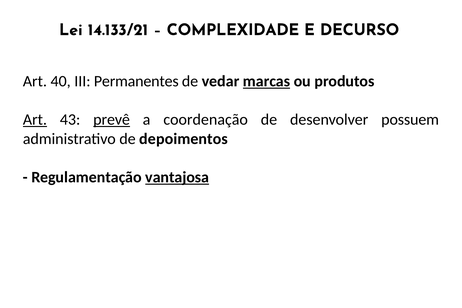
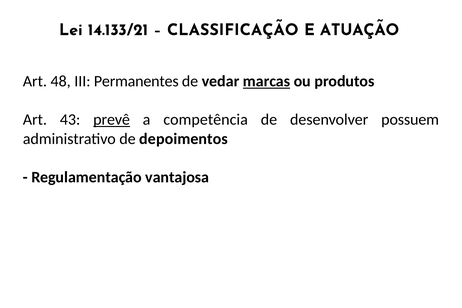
COMPLEXIDADE: COMPLEXIDADE -> CLASSIFICAÇÃO (233, 30)
DECURSO: DECURSO -> ATUAÇÃO (360, 30)
40: 40 -> 48 (61, 81)
Art underline: present -> none (35, 120)
coordenação: coordenação -> competência (206, 120)
vantajosa underline: present -> none (177, 177)
